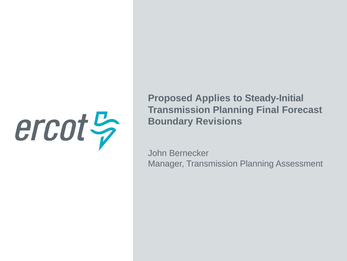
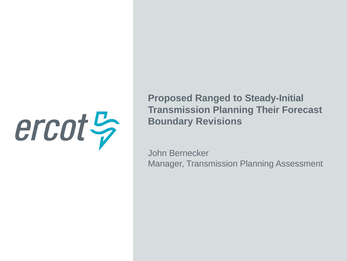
Applies: Applies -> Ranged (213, 98)
Final: Final -> Their (268, 110)
